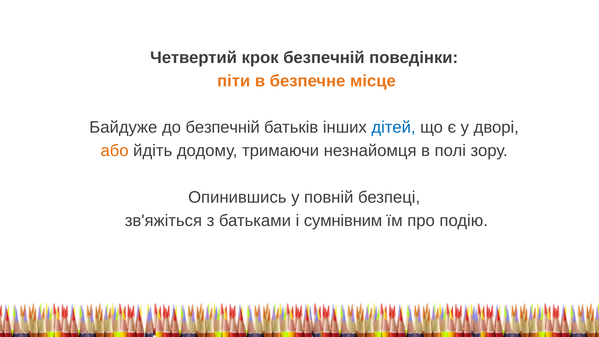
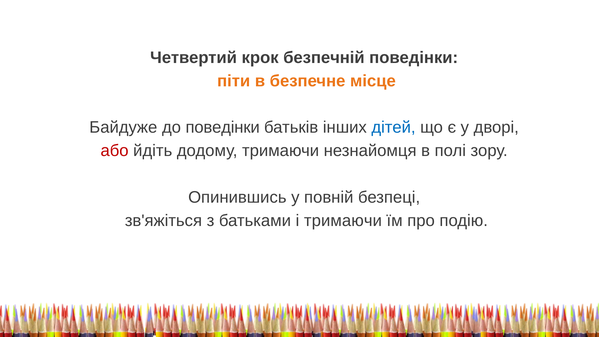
до безпечній: безпечній -> поведінки (223, 127)
або colour: orange -> red (115, 151)
і сумнівним: сумнівним -> тримаючи (343, 221)
